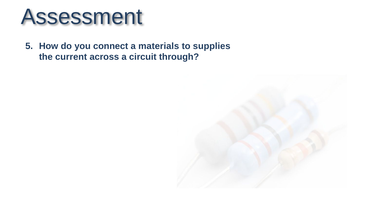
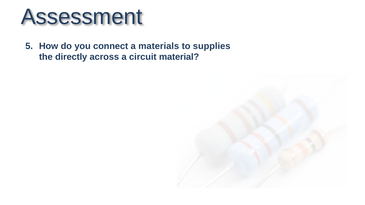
current: current -> directly (71, 57)
through: through -> material (179, 57)
